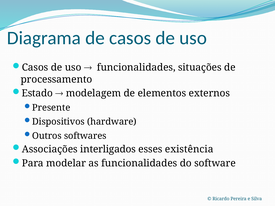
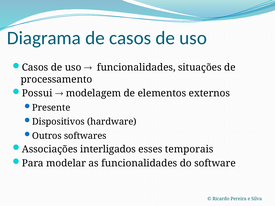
Estado: Estado -> Possui (37, 93)
existência: existência -> temporais (189, 149)
